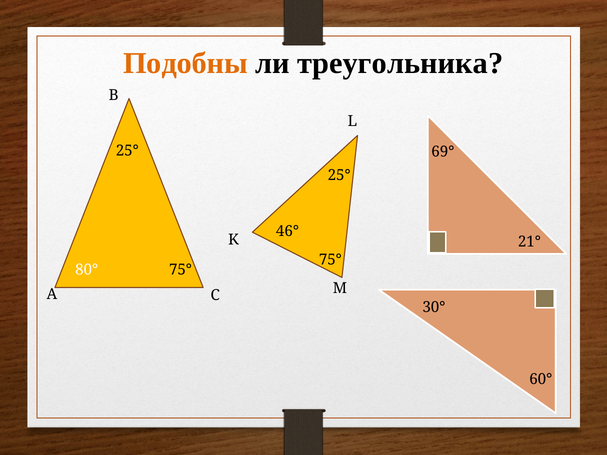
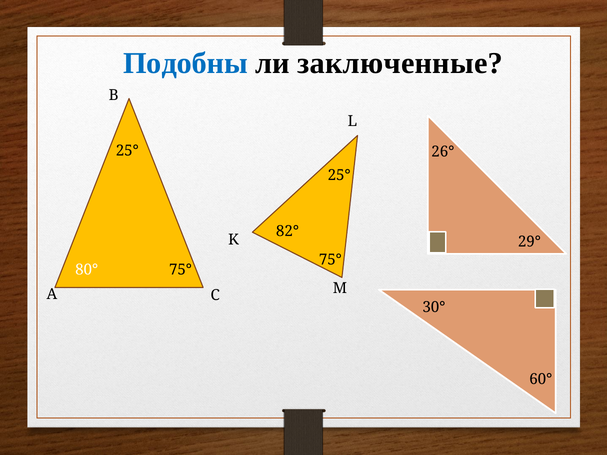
Подобны colour: orange -> blue (185, 63)
треугольника: треугольника -> заключенные (400, 63)
69°: 69° -> 26° (443, 152)
46°: 46° -> 82° (287, 231)
21°: 21° -> 29° (529, 242)
